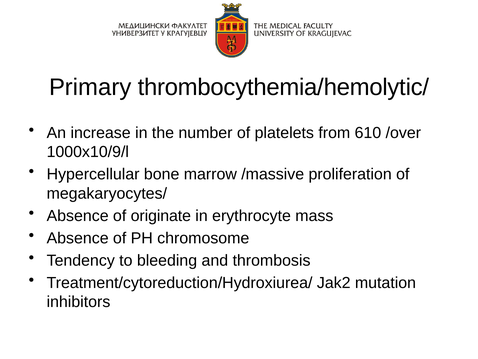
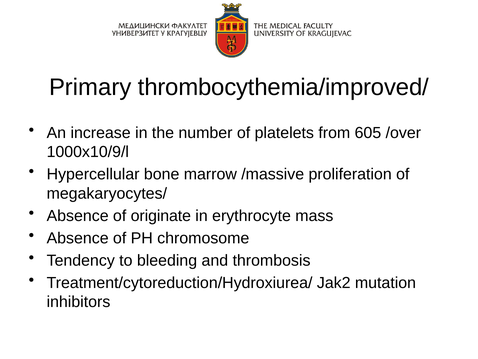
thrombocythemia/hemolytic/: thrombocythemia/hemolytic/ -> thrombocythemia/improved/ (283, 87)
610: 610 -> 605 (368, 133)
